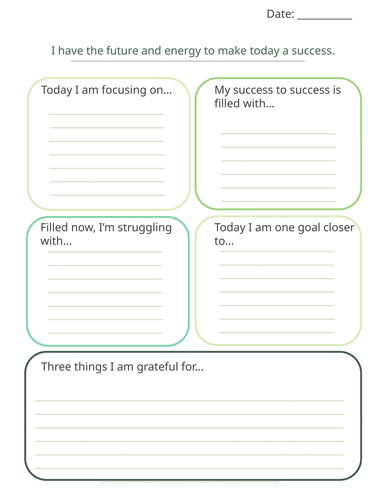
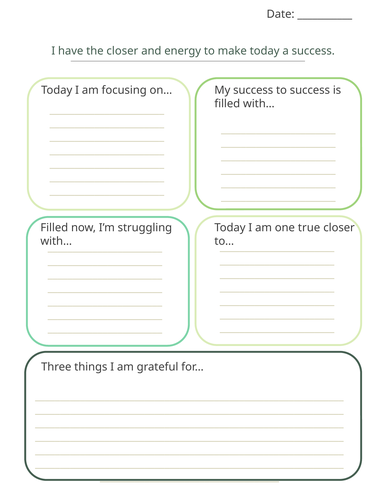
the future: future -> closer (122, 51)
goal: goal -> true (309, 227)
